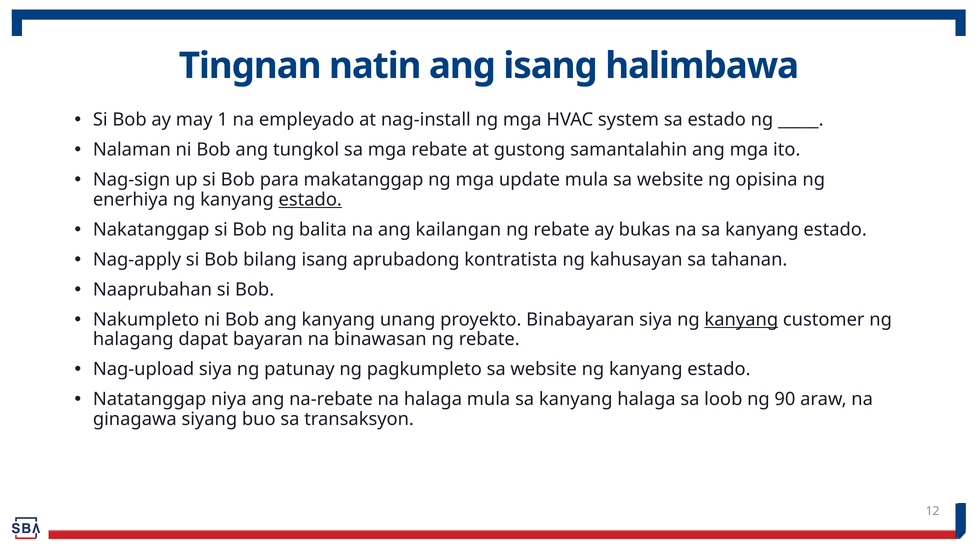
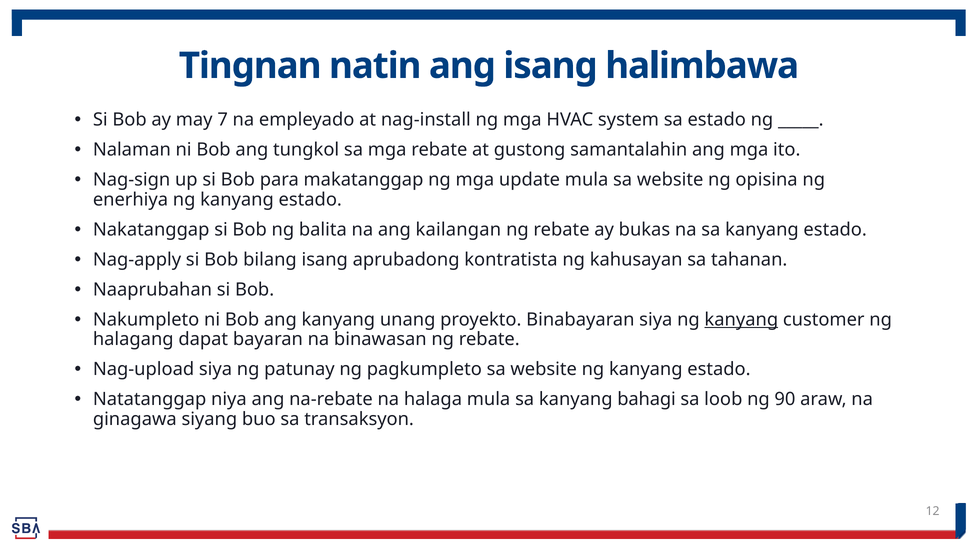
1: 1 -> 7 (223, 120)
estado underline: present -> none (310, 200)
kanyang halaga: halaga -> bahagi (647, 399)
